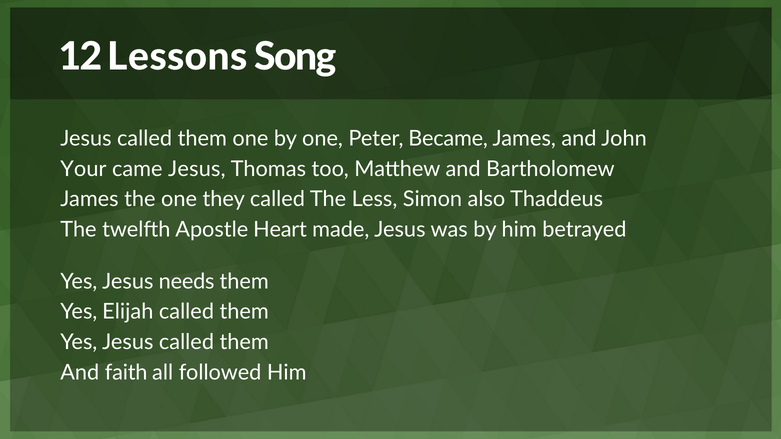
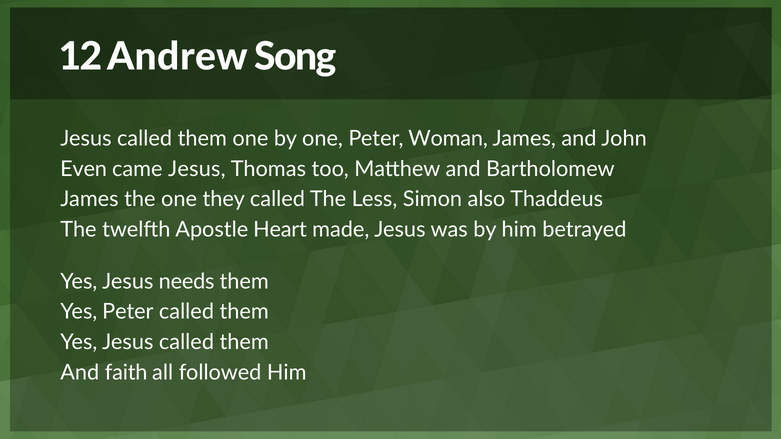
Lessons: Lessons -> Andrew (178, 57)
Became: Became -> Woman (448, 139)
Your: Your -> Even (84, 169)
Yes Elijah: Elijah -> Peter (128, 312)
